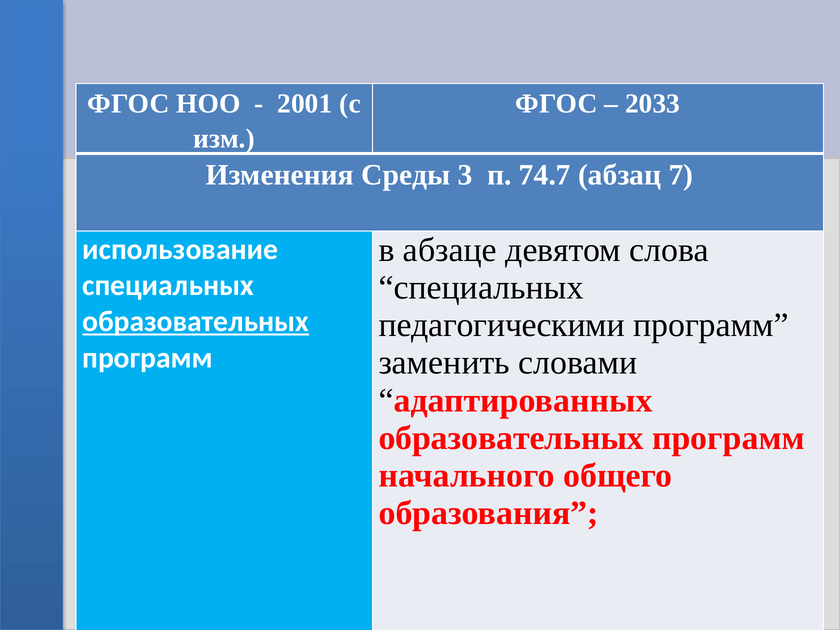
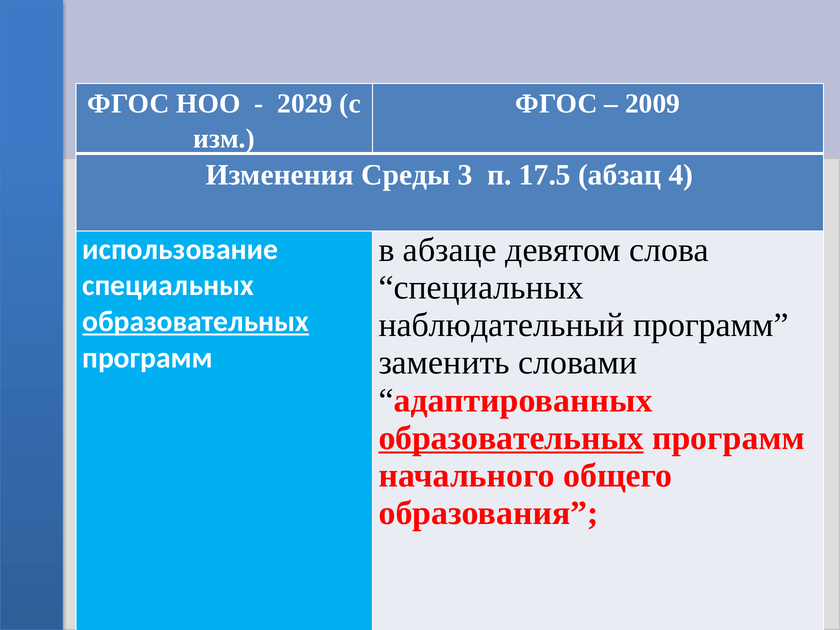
2001: 2001 -> 2029 (305, 103)
2033: 2033 -> 2009 (653, 103)
74.7: 74.7 -> 17.5 (545, 175)
7: 7 -> 4 (681, 175)
педагогическими: педагогическими -> наблюдательный (502, 325)
образовательных underline: none -> present (511, 438)
